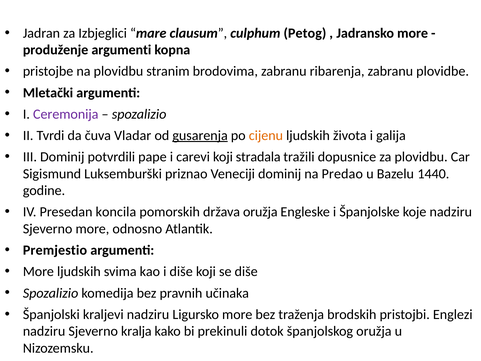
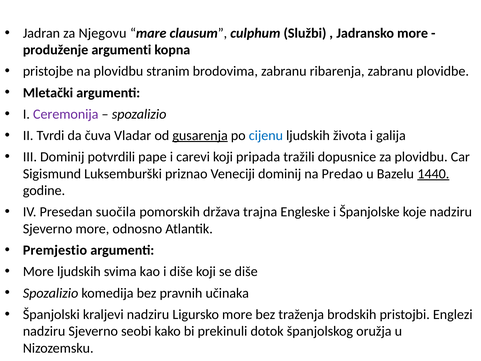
Izbjeglici: Izbjeglici -> Njegovu (103, 33)
Petog: Petog -> Službi (305, 33)
cijenu colour: orange -> blue (266, 135)
stradala: stradala -> pripada (258, 157)
1440 underline: none -> present (433, 174)
koncila: koncila -> suočila (116, 212)
država oružja: oružja -> trajna (260, 212)
kralja: kralja -> seobi (136, 331)
